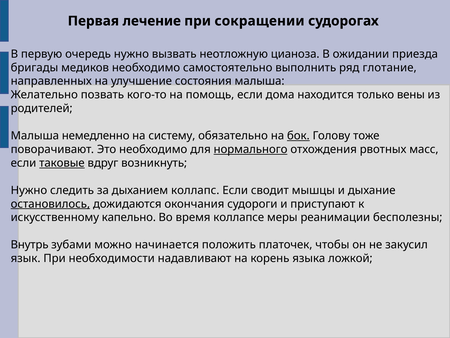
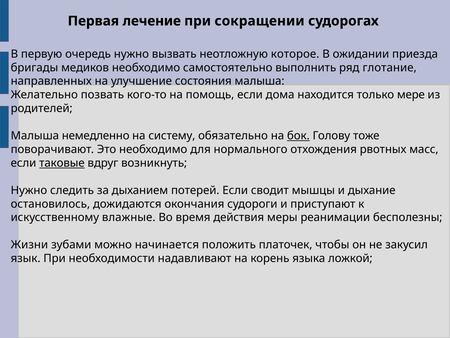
цианоза: цианоза -> которое (295, 54)
вены: вены -> мере (411, 95)
нормального underline: present -> none (251, 149)
коллапс: коллапс -> потерей (195, 190)
остановилось underline: present -> none (50, 204)
капельно: капельно -> влажные (129, 217)
коллапсе: коллапсе -> действия (239, 217)
Внутрь: Внутрь -> Жизни (29, 244)
